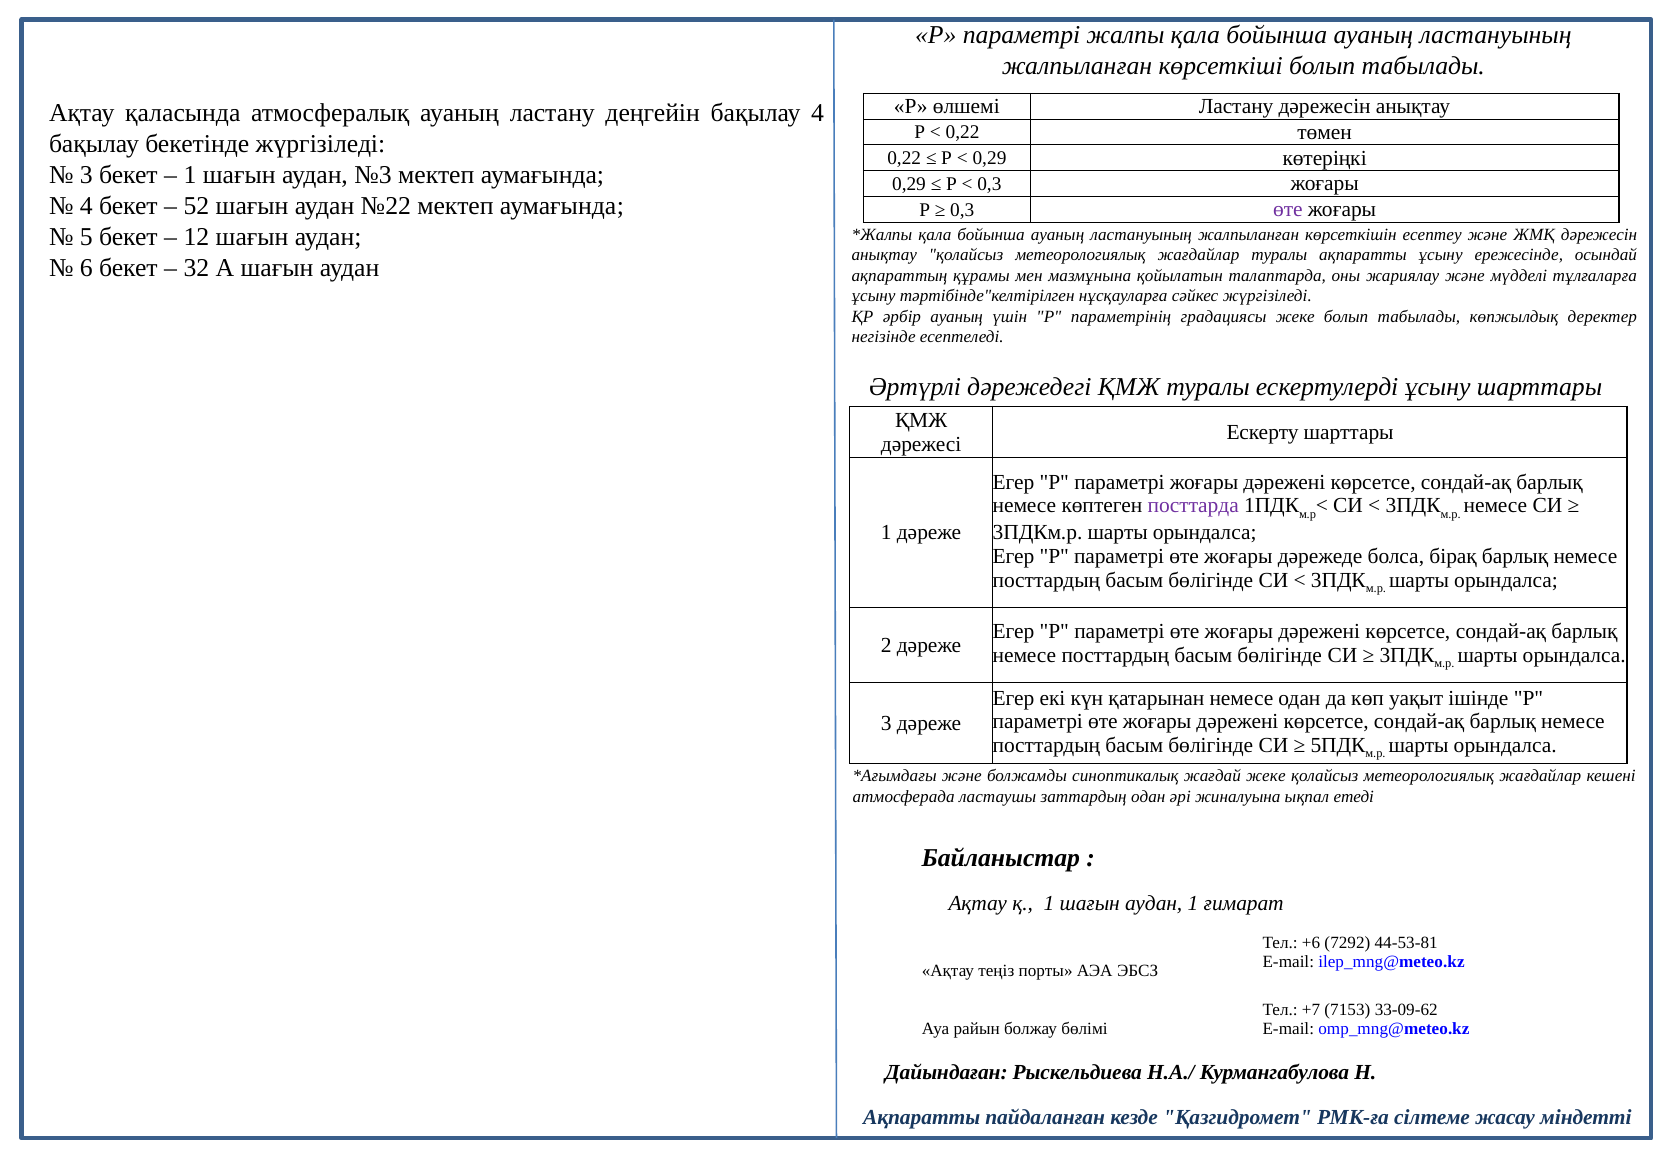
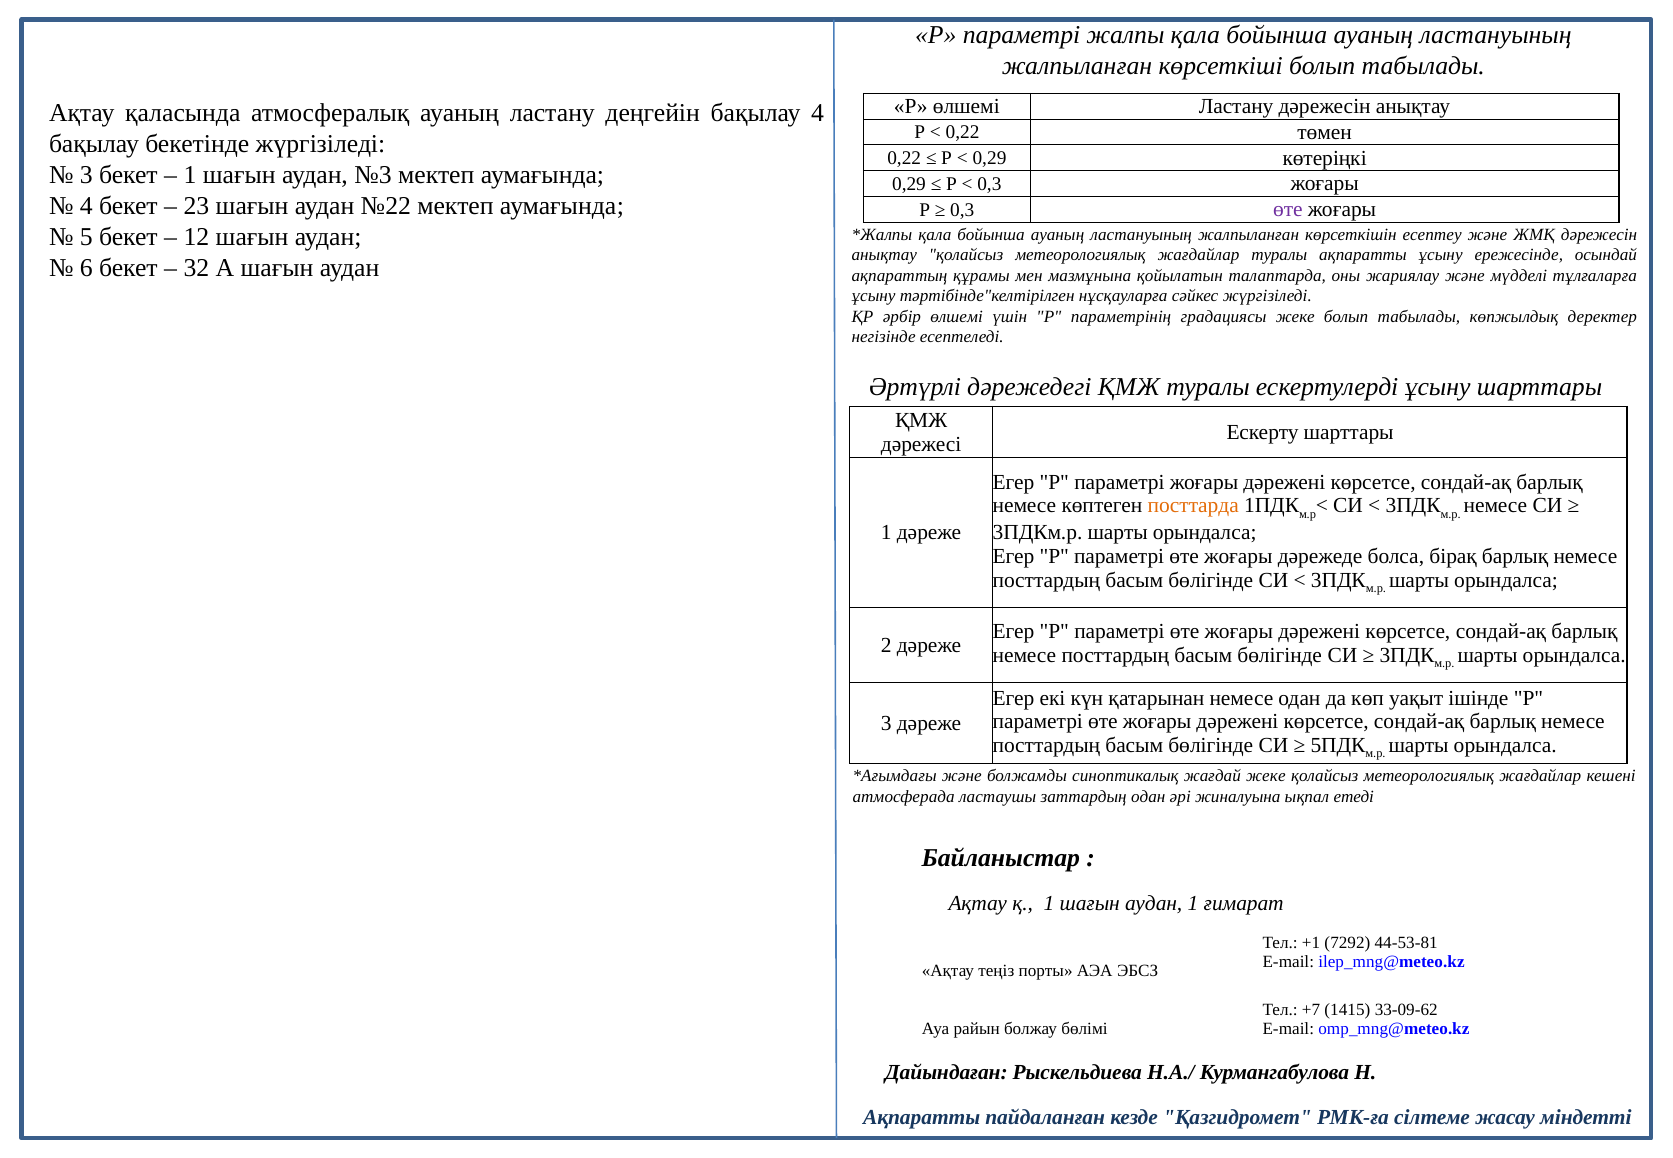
52: 52 -> 23 (196, 206)
әрбір ауаның: ауаның -> өлшемі (957, 317)
посттарда colour: purple -> orange (1193, 506)
+6: +6 -> +1 (1311, 943)
7153: 7153 -> 1415 (1347, 1010)
